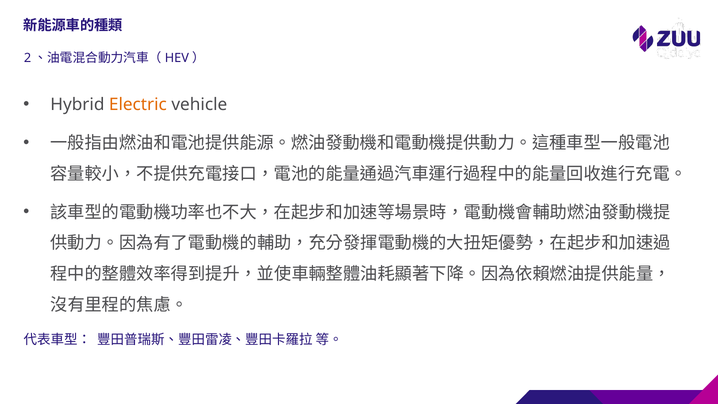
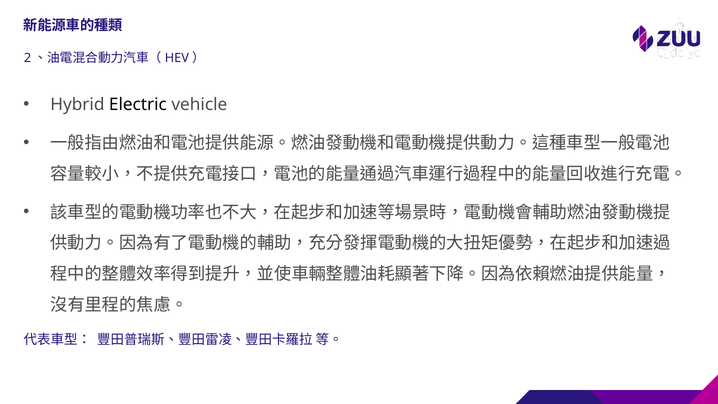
Electric colour: orange -> black (138, 105)
